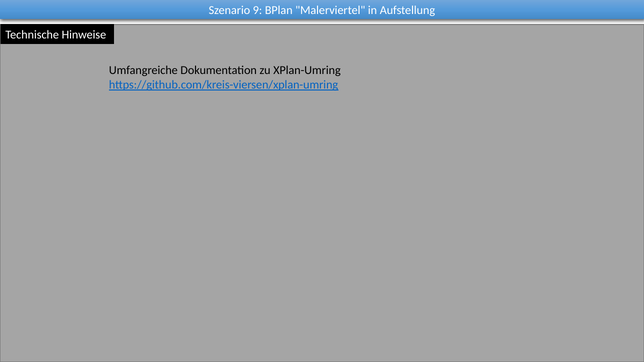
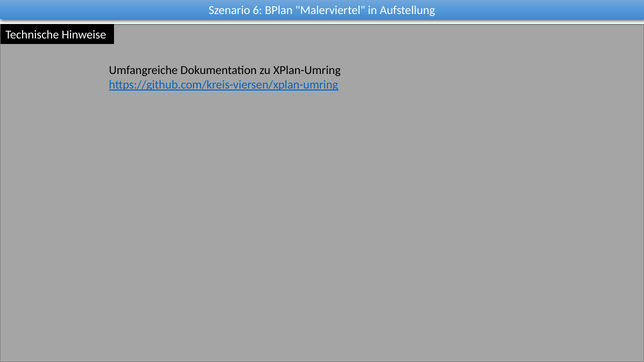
9: 9 -> 6 (258, 10)
